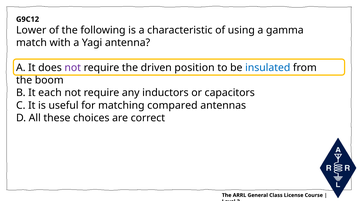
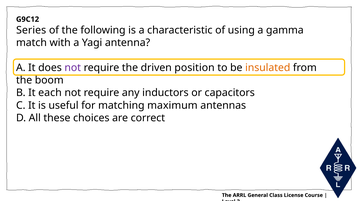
Lower: Lower -> Series (31, 30)
insulated colour: blue -> orange (268, 68)
compared: compared -> maximum (172, 106)
